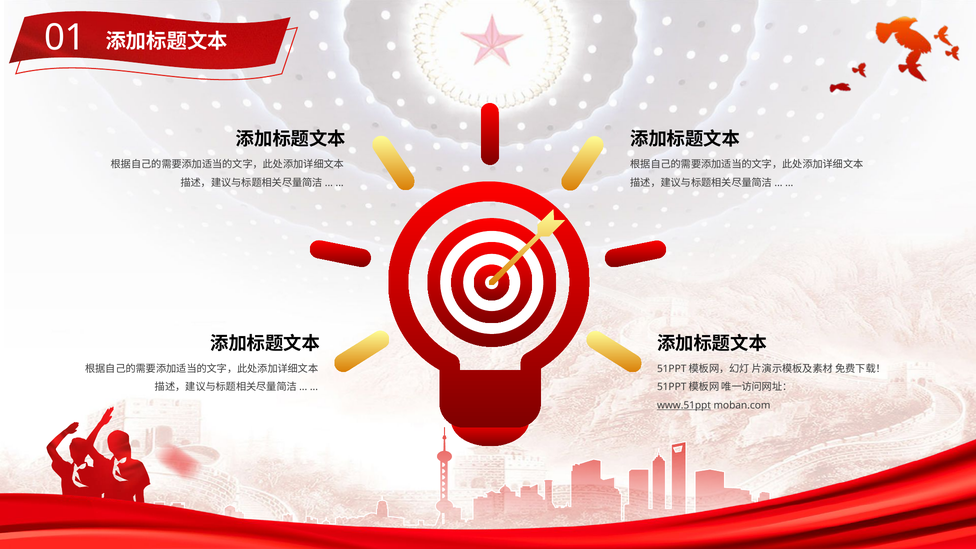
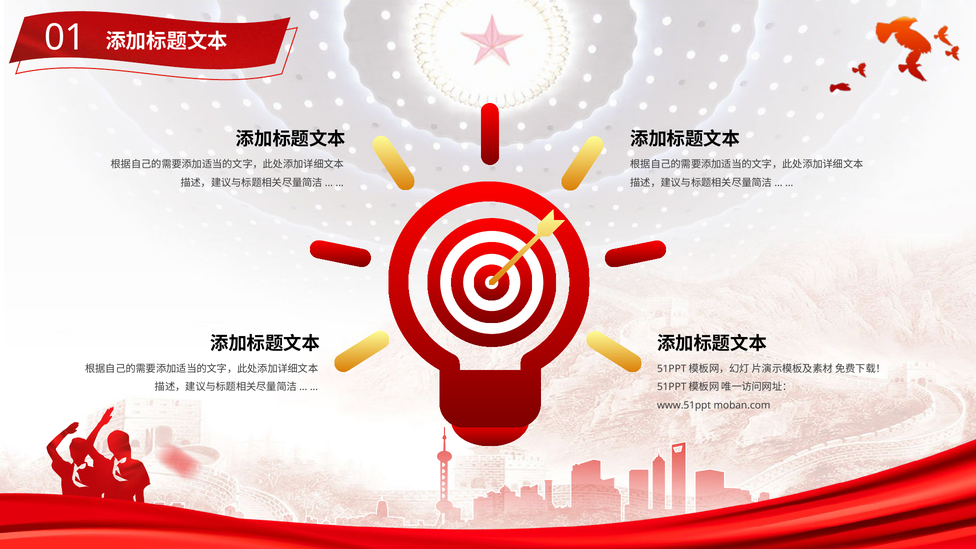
www.51ppt underline: present -> none (684, 405)
